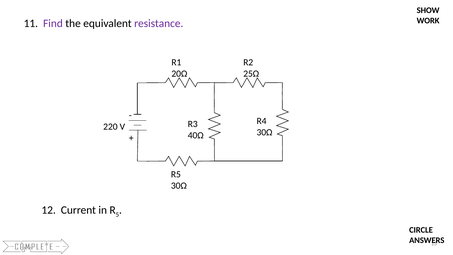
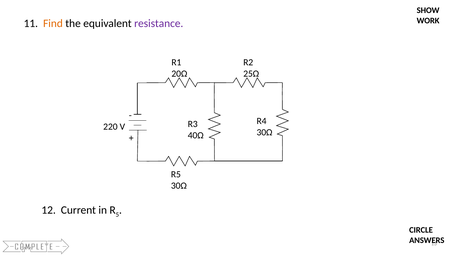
Find colour: purple -> orange (53, 23)
